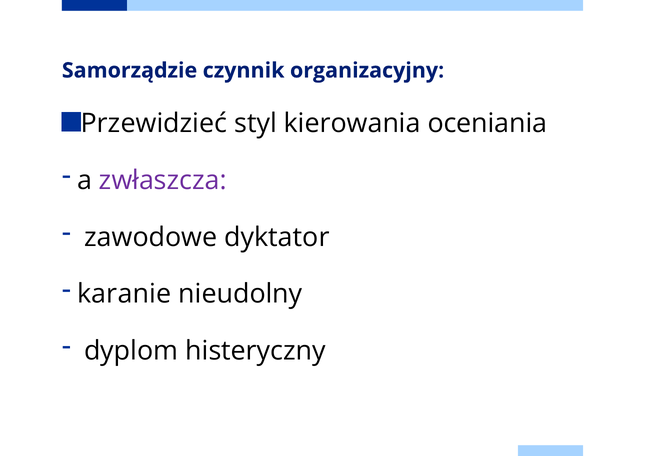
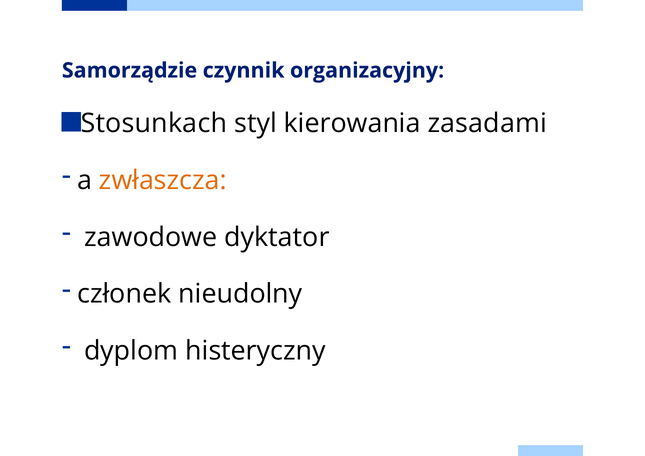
Przewidzieć: Przewidzieć -> Stosunkach (154, 124)
oceniania: oceniania -> zasadami (487, 124)
zwłaszcza colour: purple -> orange (163, 180)
karanie: karanie -> członek (124, 294)
